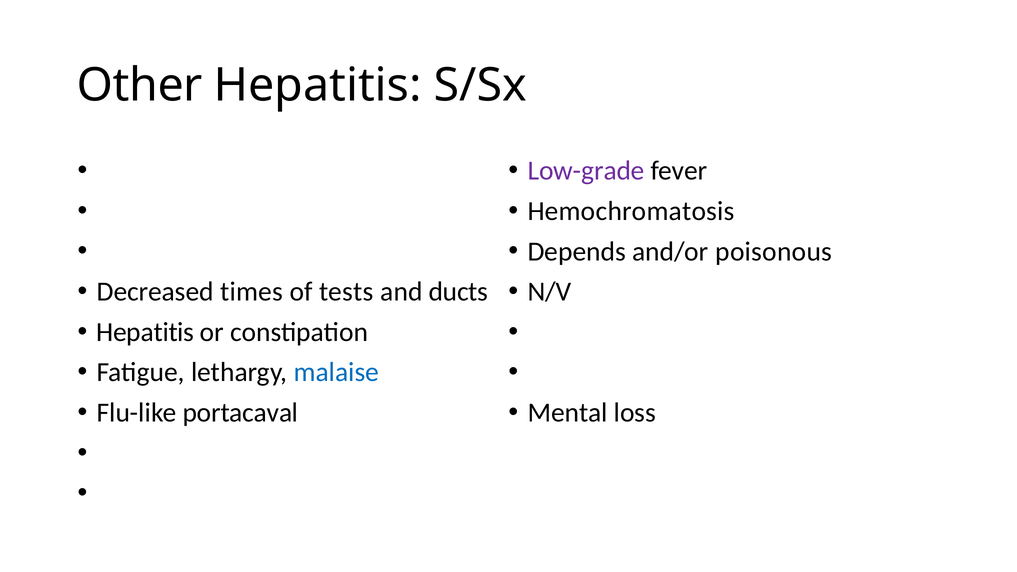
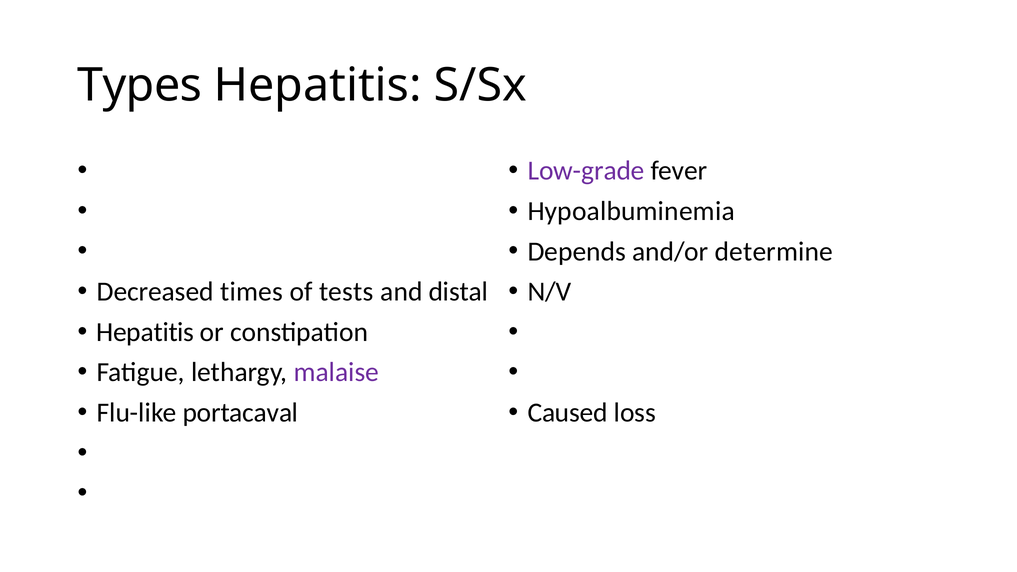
Other: Other -> Types (140, 85)
Hemochromatosis: Hemochromatosis -> Hypoalbuminemia (631, 211)
poisonous: poisonous -> determine (774, 251)
ducts: ducts -> distal (458, 292)
malaise colour: blue -> purple (336, 372)
Mental: Mental -> Caused (568, 413)
